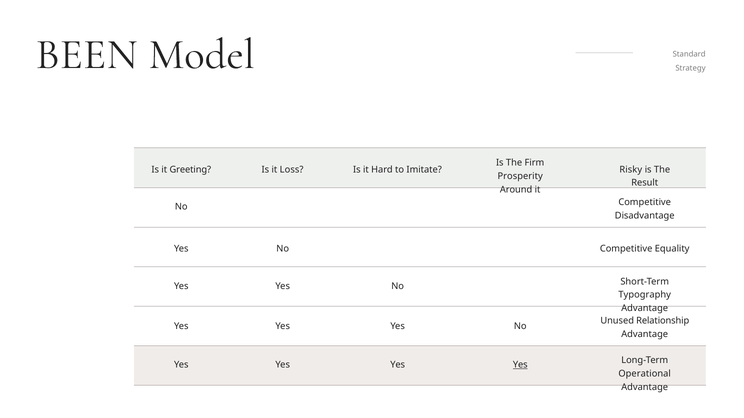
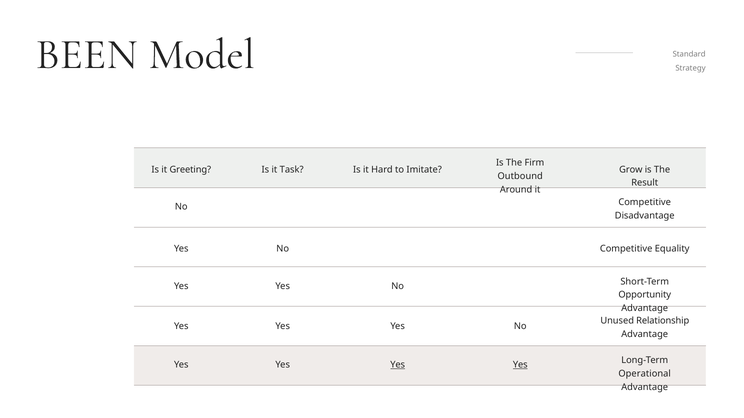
Loss: Loss -> Task (292, 170)
Risky: Risky -> Grow (631, 170)
Prosperity: Prosperity -> Outbound (520, 176)
Typography: Typography -> Opportunity (645, 295)
Yes underline: none -> present (398, 365)
